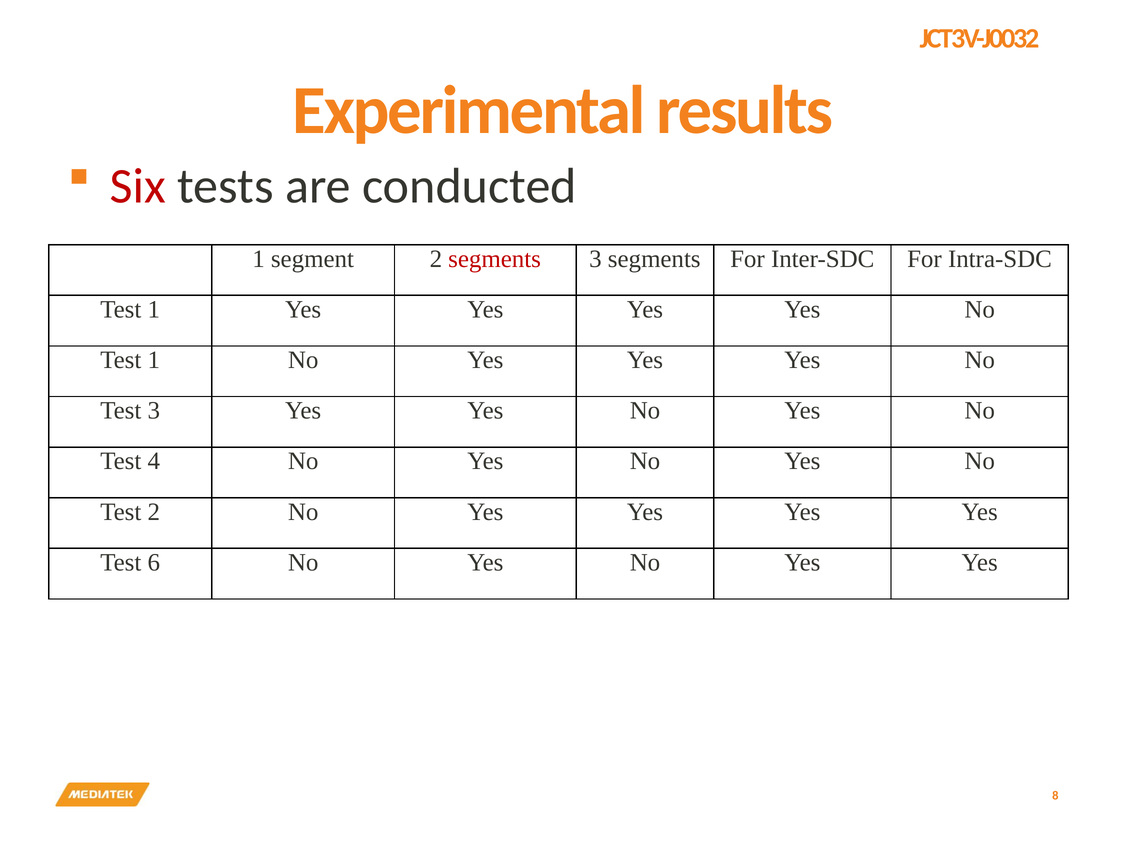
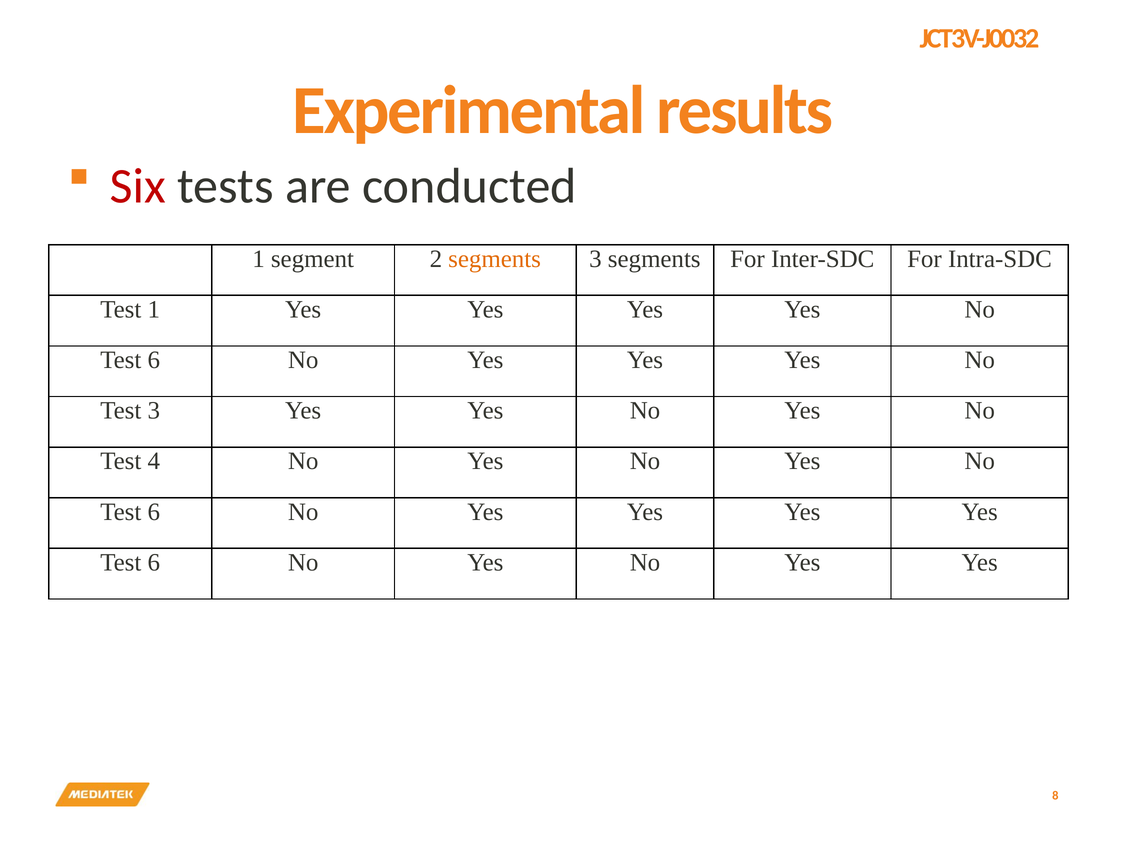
segments colour: red -> orange (495, 259)
1: 1 -> 6 (154, 360)
2: 2 -> 6 (154, 512)
